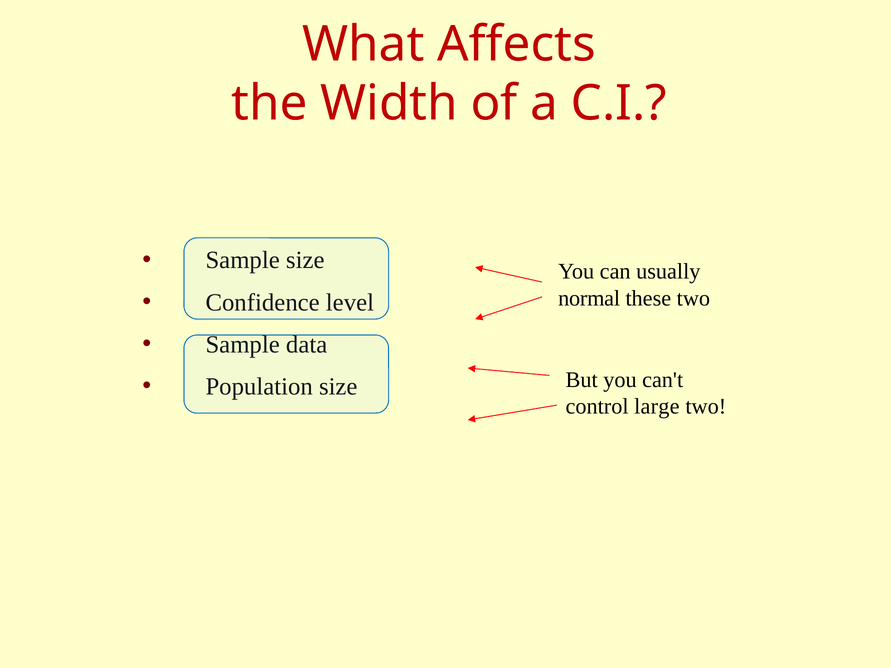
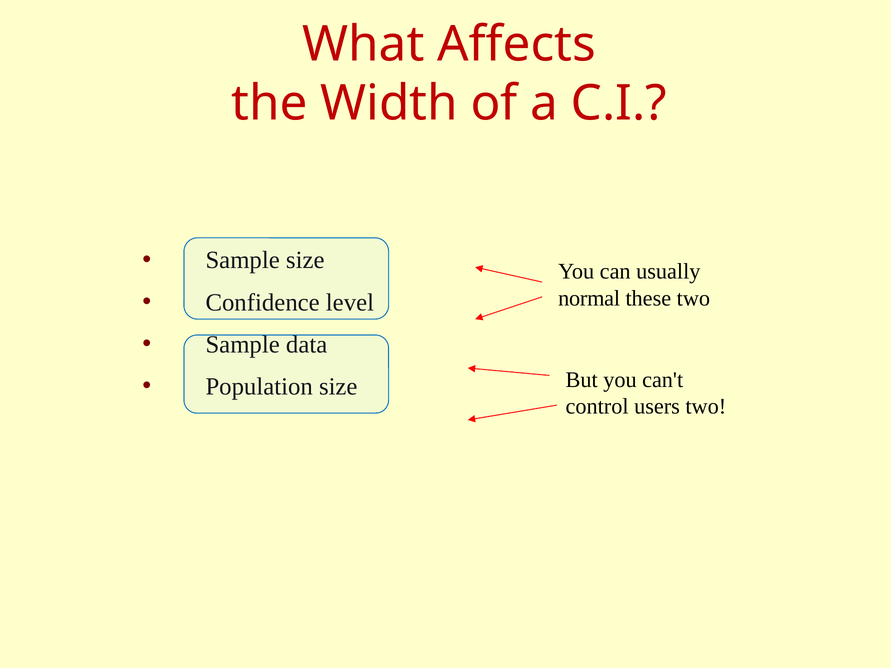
large: large -> users (657, 407)
